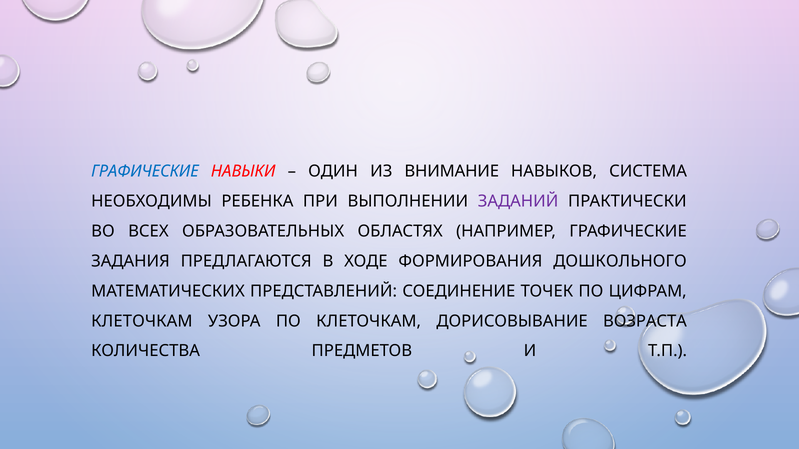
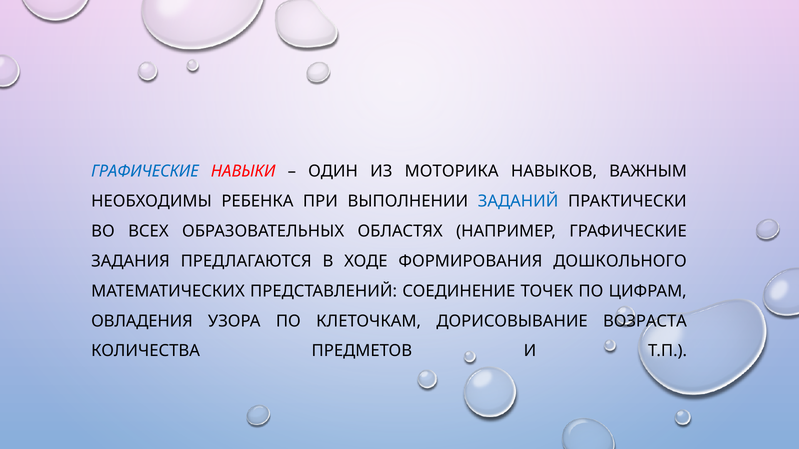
ВНИМАНИЕ: ВНИМАНИЕ -> МОТОРИКА (452, 171)
СИСТЕМА: СИСТЕМА -> ВАЖНЫМ (648, 171)
ЗАДАНИЙ colour: purple -> blue (518, 201)
КЛЕТОЧКАМ: КЛЕТОЧКАМ -> ОВЛАДЕНИЯ (142, 321)
